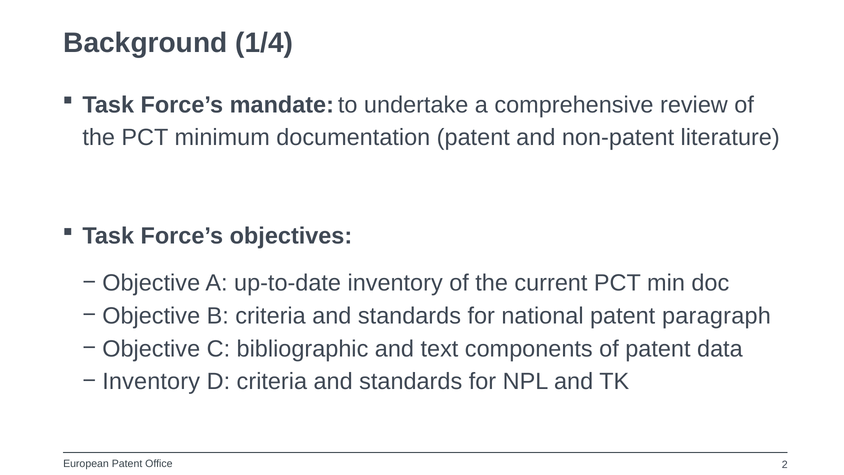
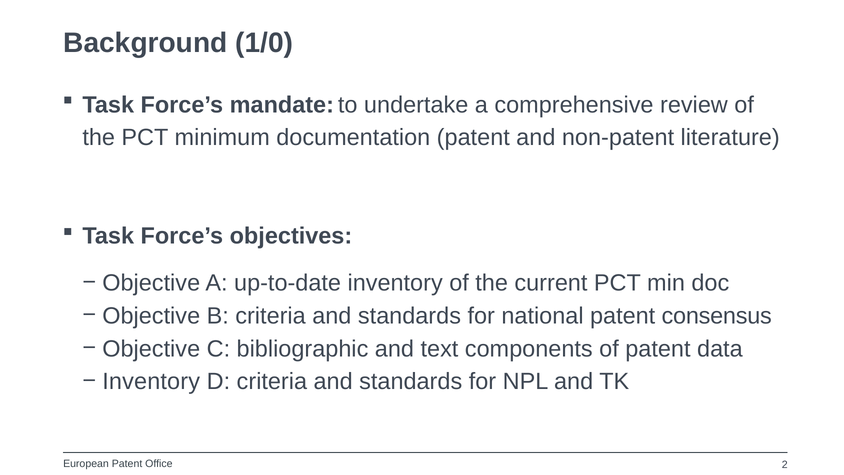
1/4: 1/4 -> 1/0 (264, 43)
paragraph: paragraph -> consensus (717, 316)
